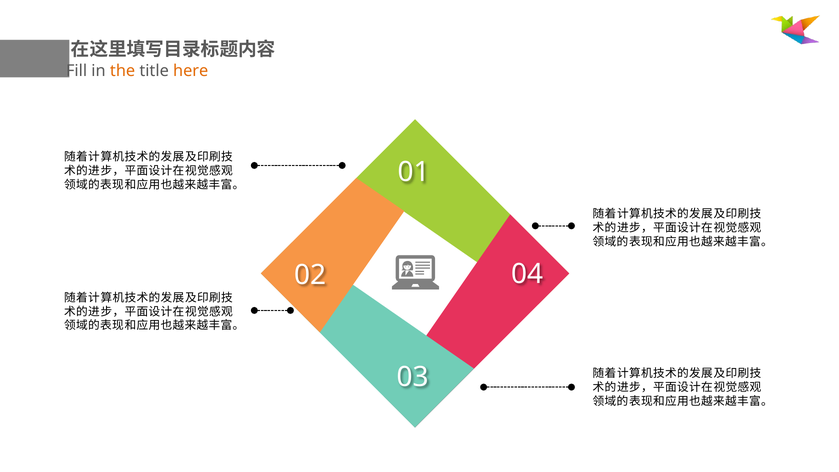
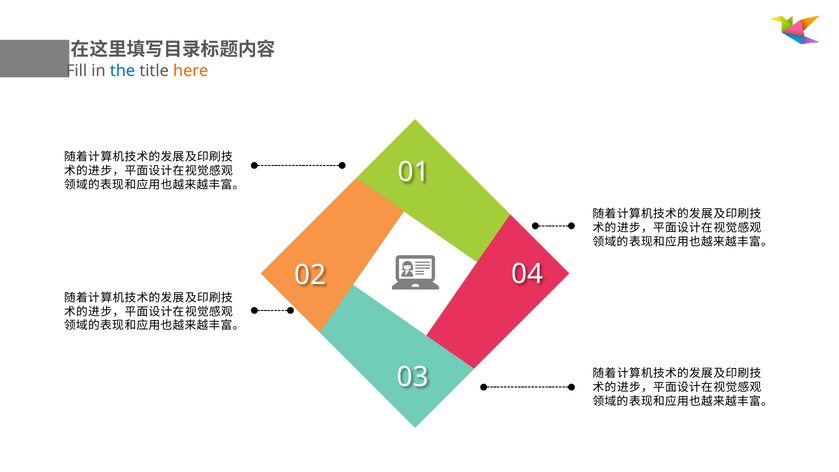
the colour: orange -> blue (123, 71)
